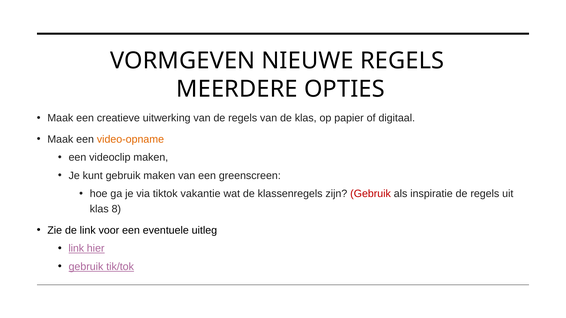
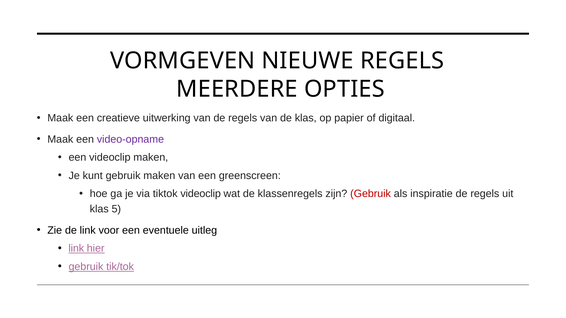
video-opname colour: orange -> purple (130, 139)
tiktok vakantie: vakantie -> videoclip (201, 194)
8: 8 -> 5 (116, 209)
